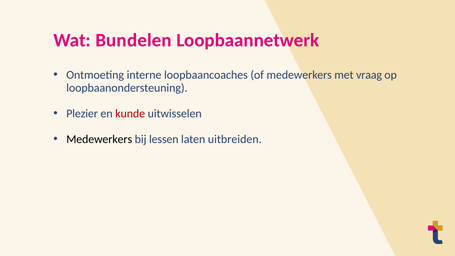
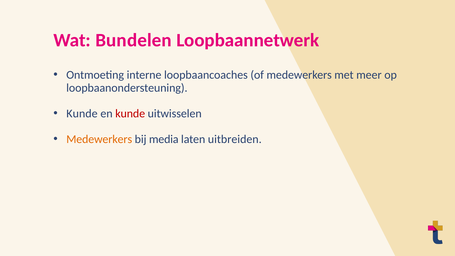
vraag: vraag -> meer (369, 75)
Plezier: Plezier -> Kunde (82, 113)
Medewerkers colour: black -> orange (99, 139)
lessen: lessen -> media (164, 139)
